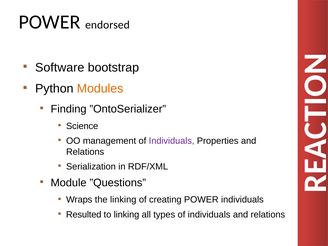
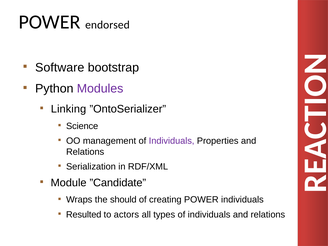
Modules colour: orange -> purple (100, 89)
Finding: Finding -> Linking (69, 109)
”Questions: ”Questions -> ”Candidate (118, 183)
the linking: linking -> should (123, 200)
to linking: linking -> actors (126, 215)
